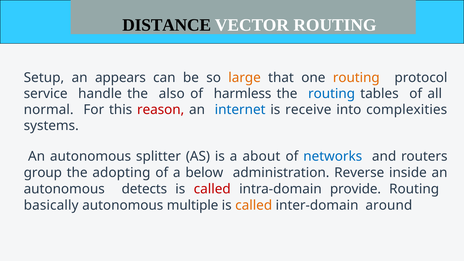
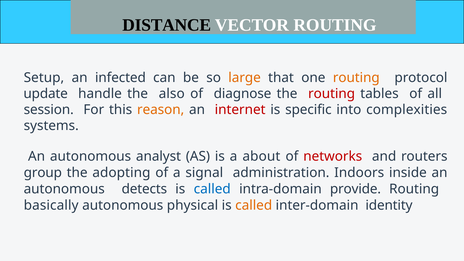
appears: appears -> infected (120, 78)
service: service -> update (46, 94)
harmless: harmless -> diagnose (243, 94)
routing colour: blue -> red (332, 94)
normal: normal -> session (49, 110)
reason colour: red -> orange (161, 110)
internet colour: blue -> red (240, 110)
receive: receive -> specific (308, 110)
splitter: splitter -> analyst (158, 156)
networks colour: blue -> red (333, 156)
below: below -> signal (204, 173)
Reverse: Reverse -> Indoors (359, 173)
called colour: red -> blue (212, 189)
multiple: multiple -> physical (193, 205)
around: around -> identity (389, 205)
